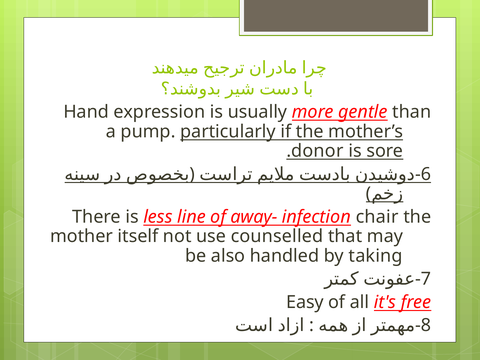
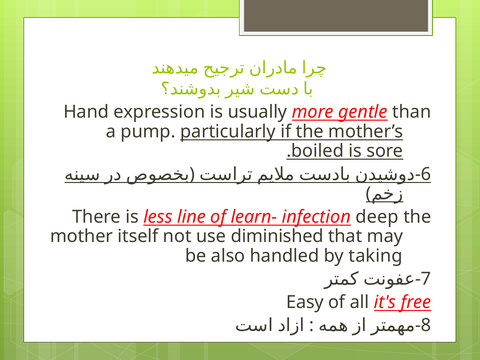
donor: donor -> boiled (317, 151)
away-: away- -> learn- (254, 217)
chair: chair -> deep (377, 217)
counselled: counselled -> diminished (277, 236)
